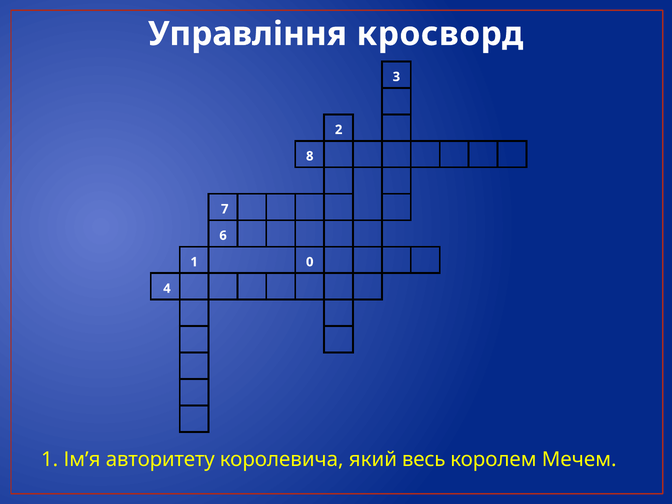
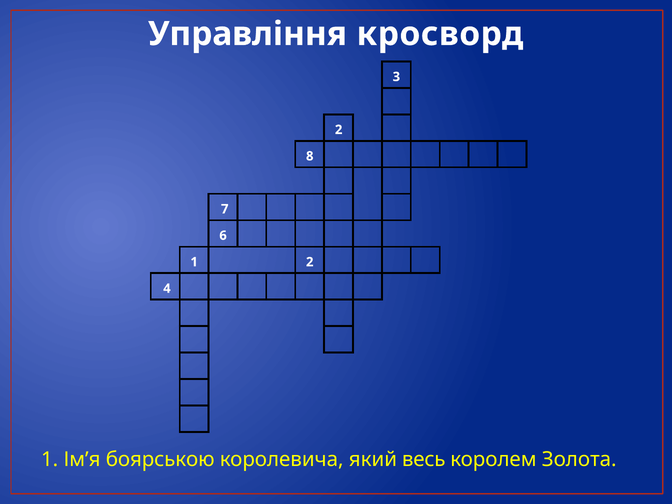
1 0: 0 -> 2 (310, 262)
авторитету: авторитету -> боярською (160, 460)
Мечем: Мечем -> Золота (579, 460)
